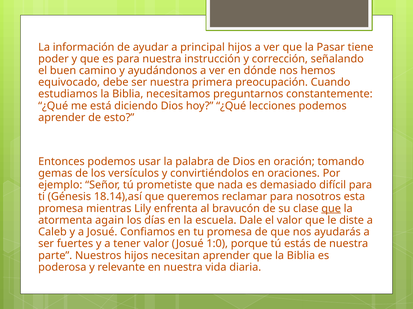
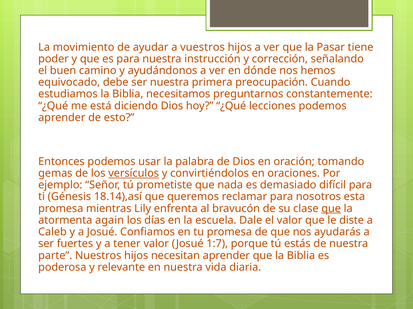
información: información -> movimiento (84, 47)
principal: principal -> vuestros (202, 47)
versículos underline: none -> present (134, 174)
1:0: 1:0 -> 1:7 (217, 244)
